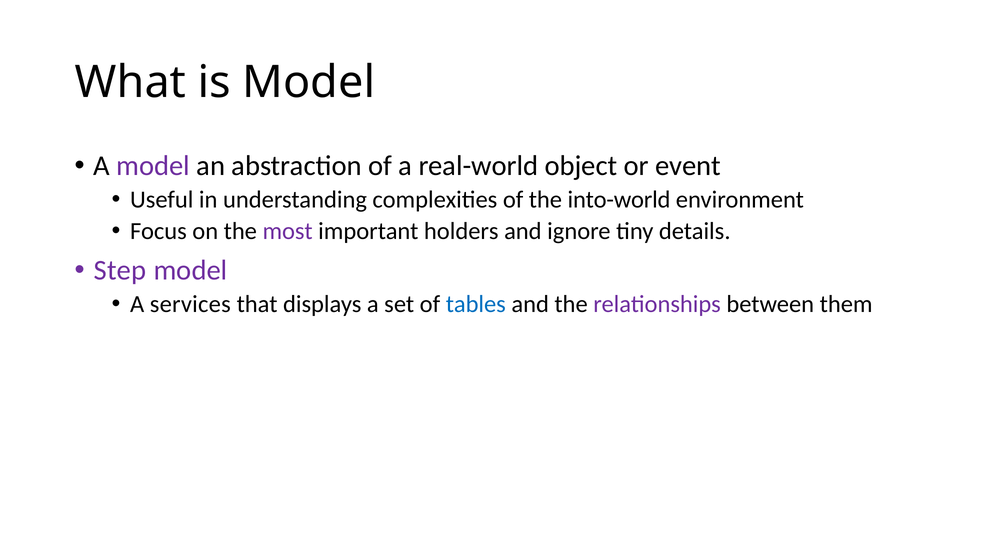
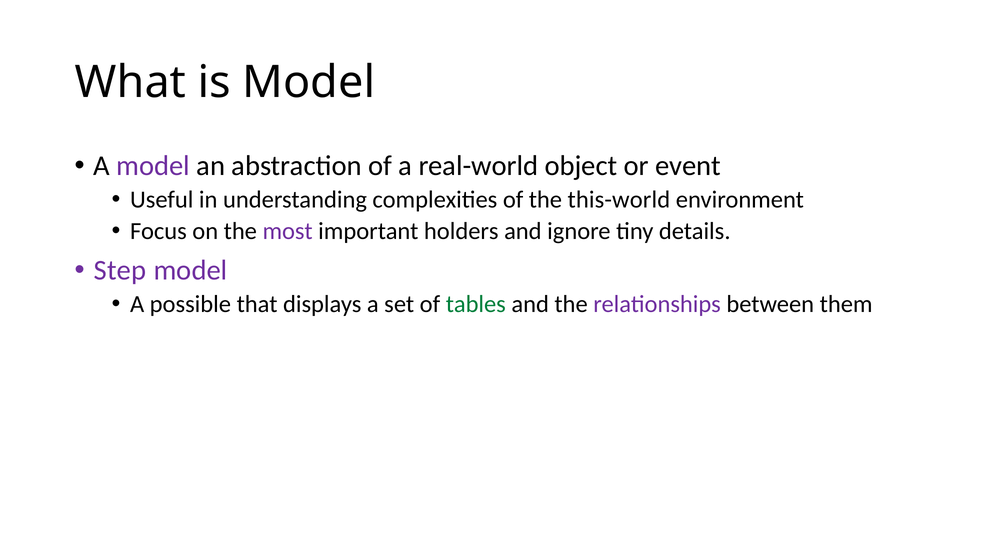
into-world: into-world -> this-world (619, 200)
services: services -> possible (190, 304)
tables colour: blue -> green (476, 304)
